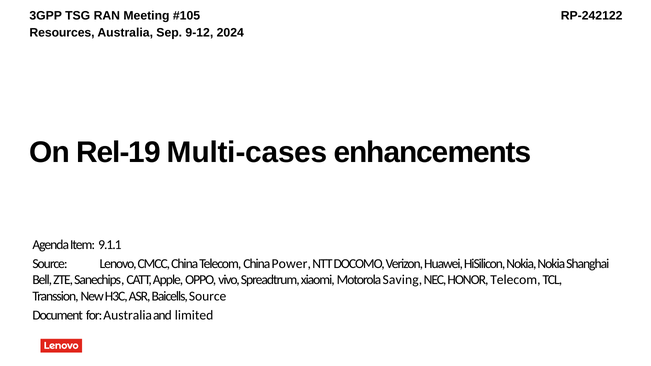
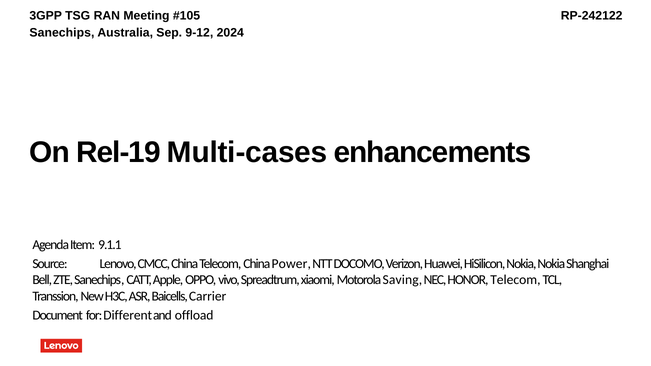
Resources: Resources -> Sanechips (62, 33)
Baicells Source: Source -> Carrier (208, 296)
for Australia: Australia -> Different (128, 315)
limited: limited -> offload (194, 315)
